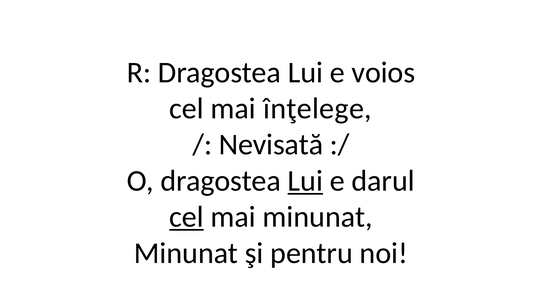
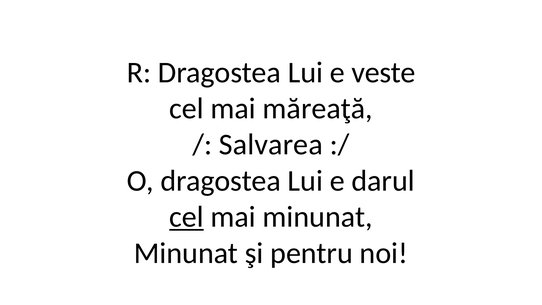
voios: voios -> veste (383, 72)
înţelege: înţelege -> măreaţă (318, 108)
Nevisată: Nevisată -> Salvarea (271, 145)
Lui underline: present -> none (305, 181)
